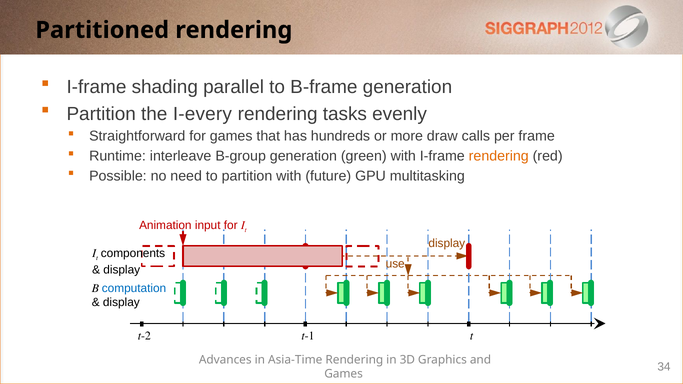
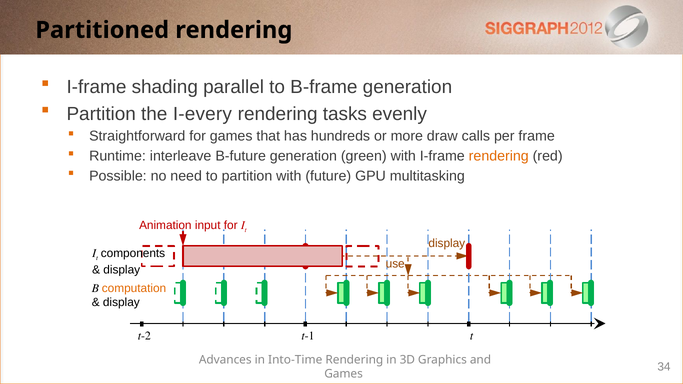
B-group: B-group -> B-future (241, 156)
computation colour: blue -> orange (134, 288)
Asia-Time: Asia-Time -> Into-Time (295, 360)
